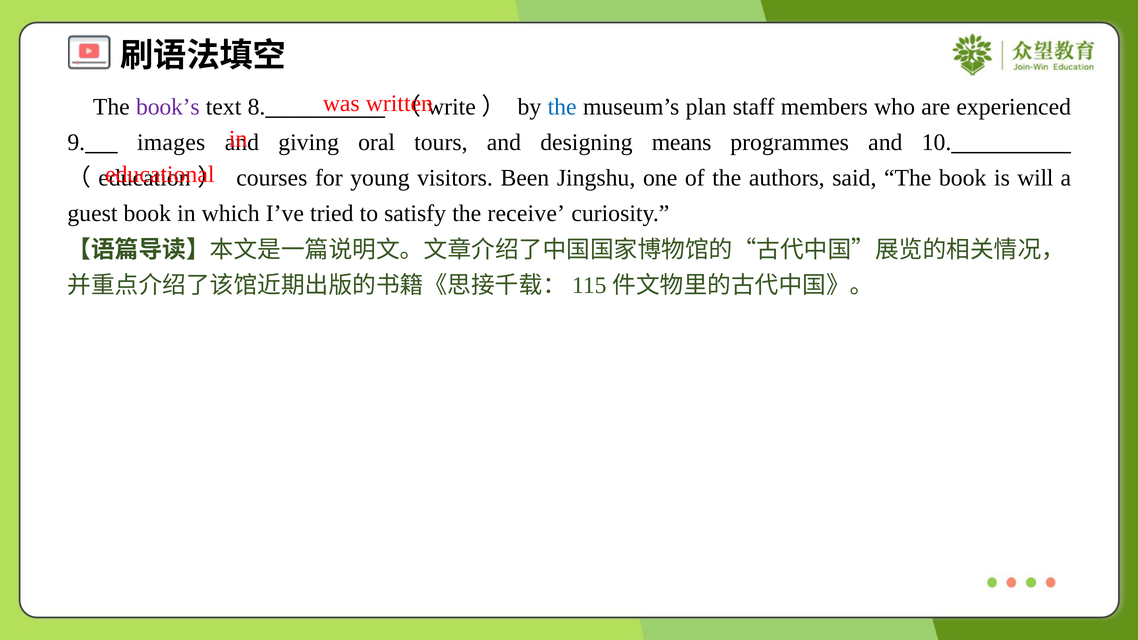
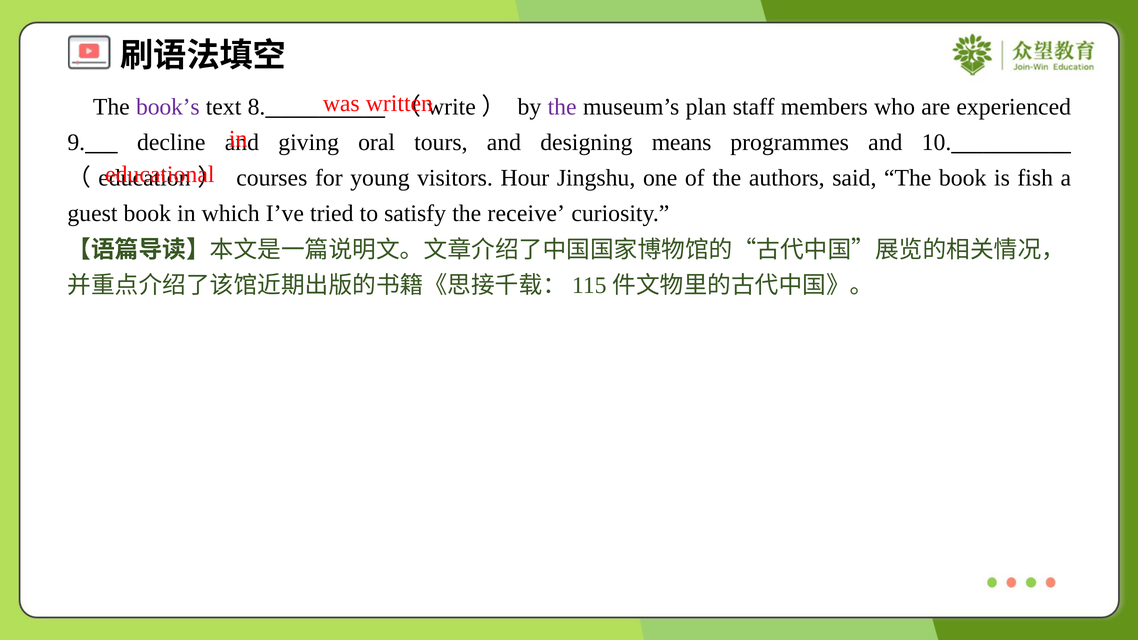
the colour: blue -> purple (562, 107)
images: images -> decline (171, 143)
Been: Been -> Hour (525, 178)
will: will -> fish (1035, 178)
